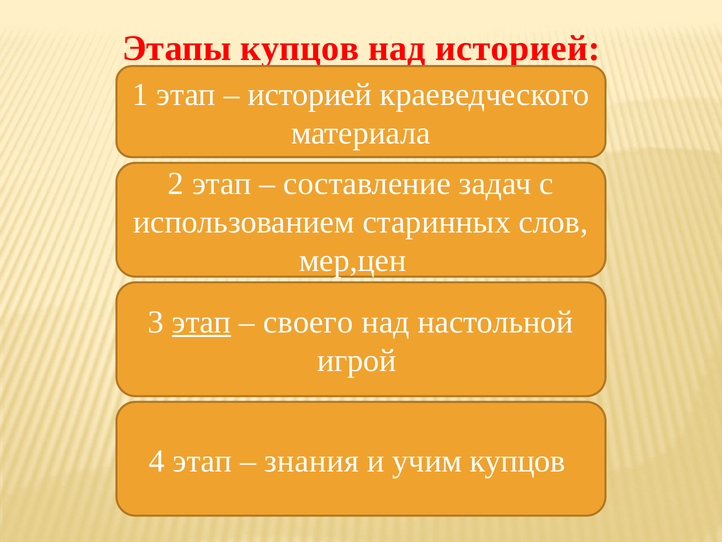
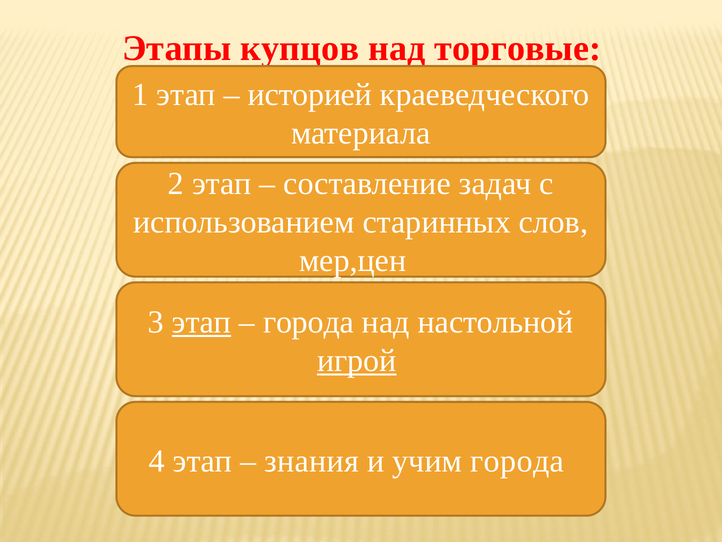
над историей: историей -> торговые (518, 48)
своего: своего -> города (309, 322)
игрой underline: none -> present (357, 360)
учим купцов: купцов -> города (517, 461)
